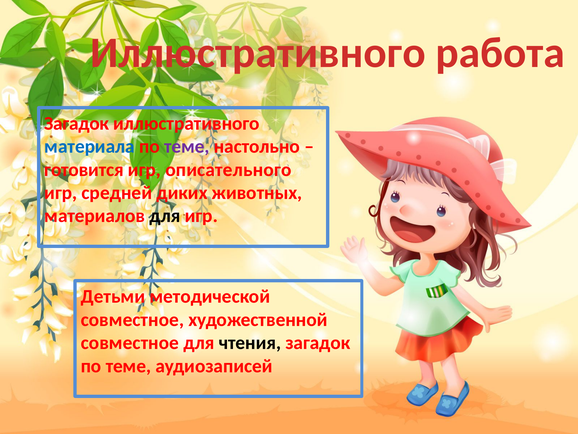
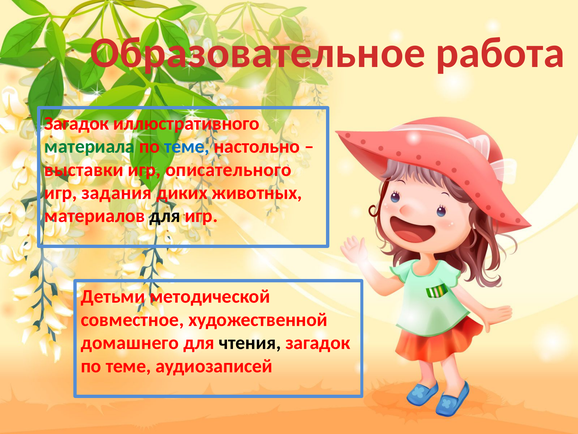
Иллюстративного: Иллюстративного -> Образовательное (258, 53)
материала colour: blue -> green (90, 146)
теме colour: purple -> blue (187, 146)
готовится: готовится -> выставки (84, 169)
средней: средней -> задания (117, 193)
совместное: совместное -> домашнего (130, 342)
